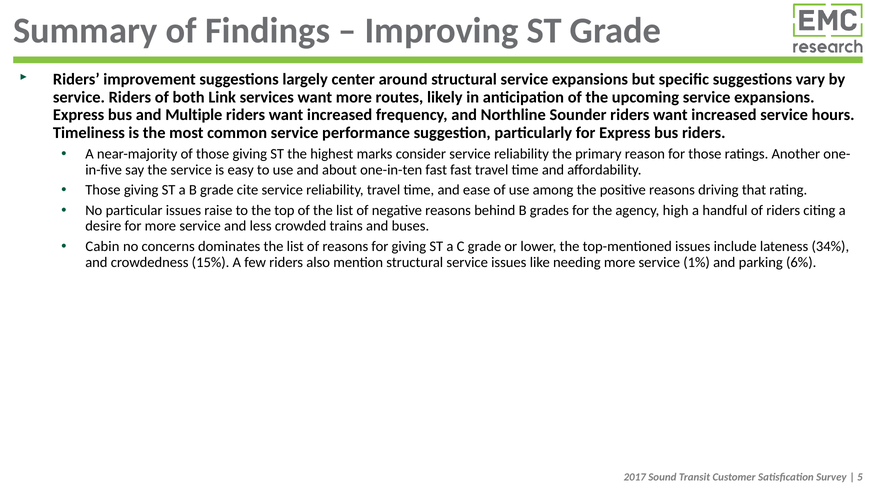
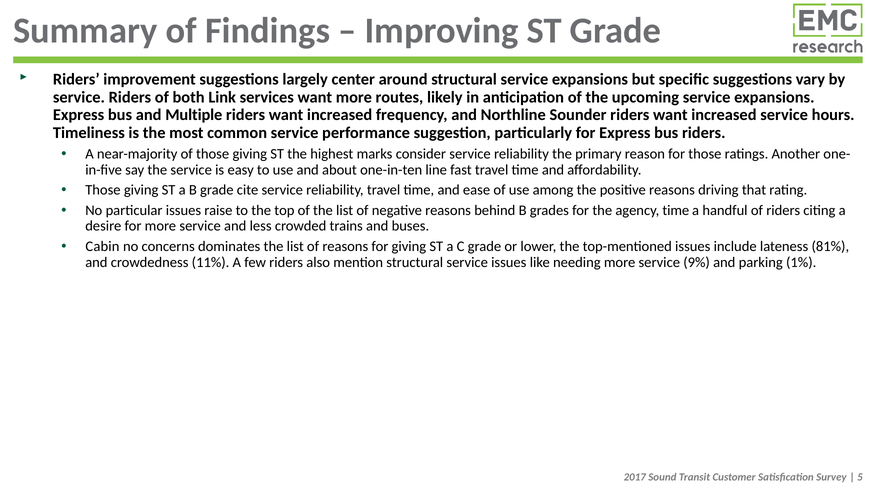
one-in-ten fast: fast -> line (436, 170)
agency high: high -> time (676, 210)
34%: 34% -> 81% (830, 246)
15%: 15% -> 11% (211, 262)
1%: 1% -> 9% (697, 262)
6%: 6% -> 1% (801, 262)
